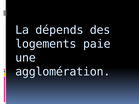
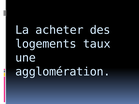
dépends: dépends -> acheter (59, 30)
paie: paie -> taux (97, 44)
